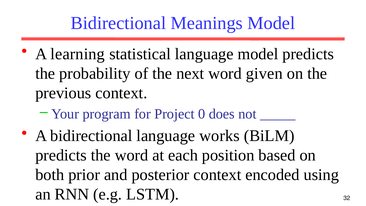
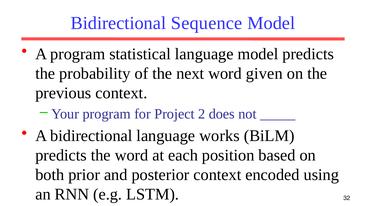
Meanings: Meanings -> Sequence (207, 23)
A learning: learning -> program (78, 54)
0: 0 -> 2 (202, 114)
